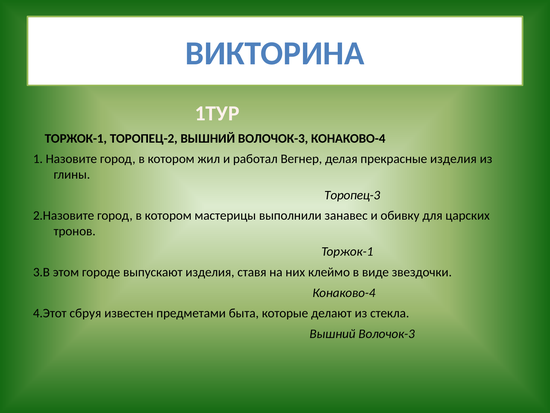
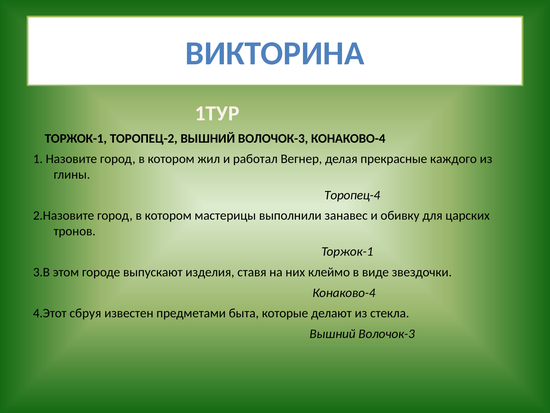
прекрасные изделия: изделия -> каждого (453, 159)
Торопец-3: Торопец-3 -> Торопец-4 (352, 195)
